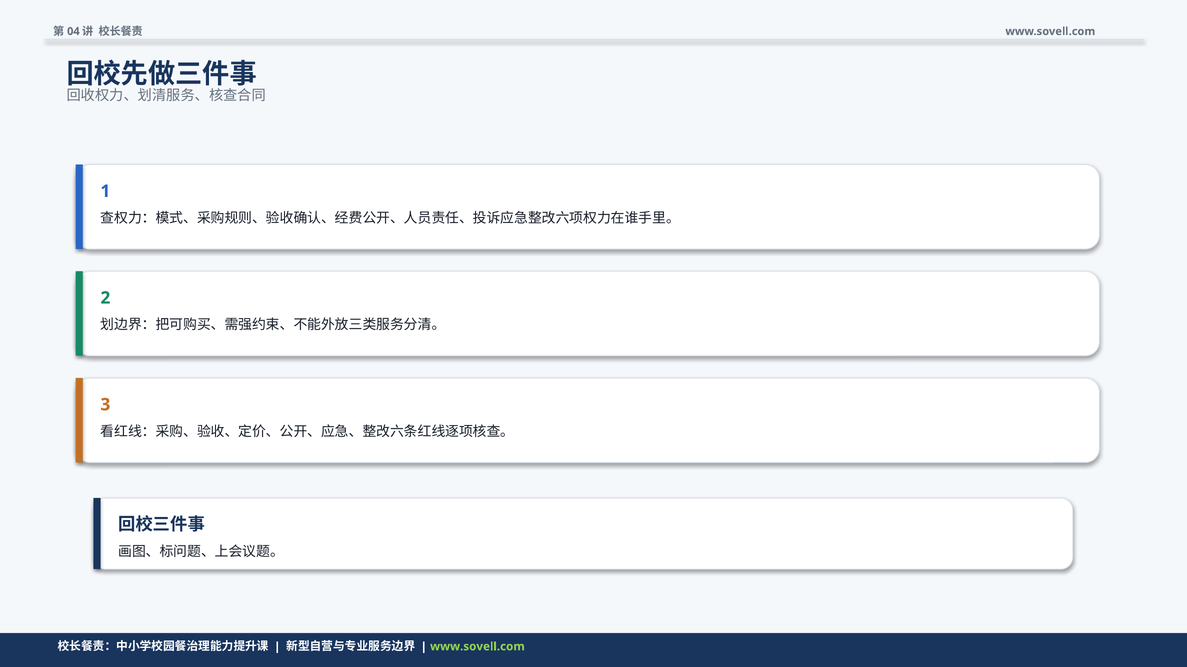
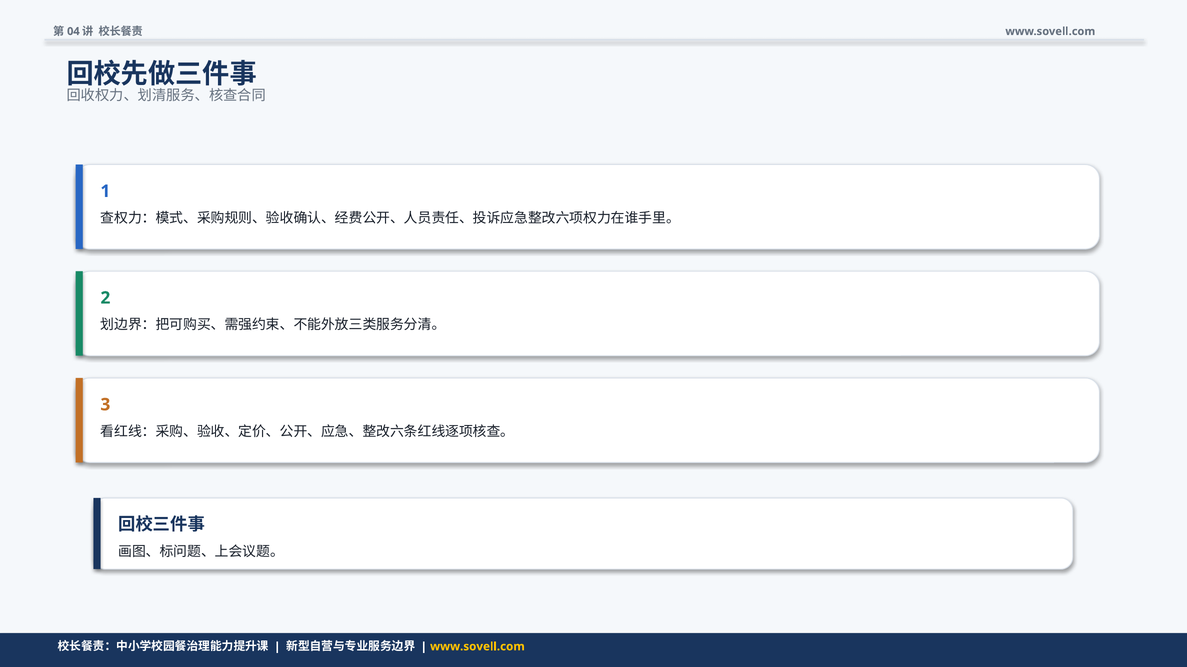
www.sovell.com colour: light green -> yellow (477, 647)
